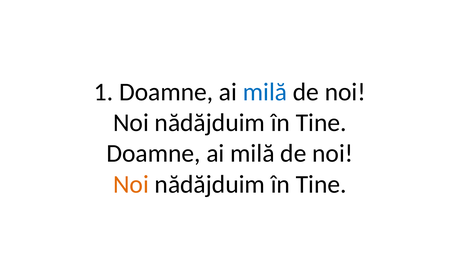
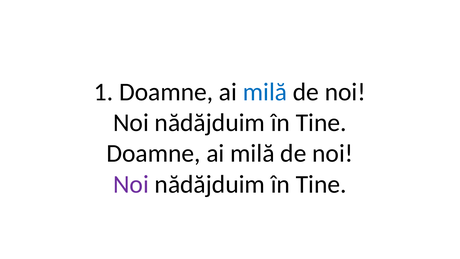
Noi colour: orange -> purple (131, 184)
